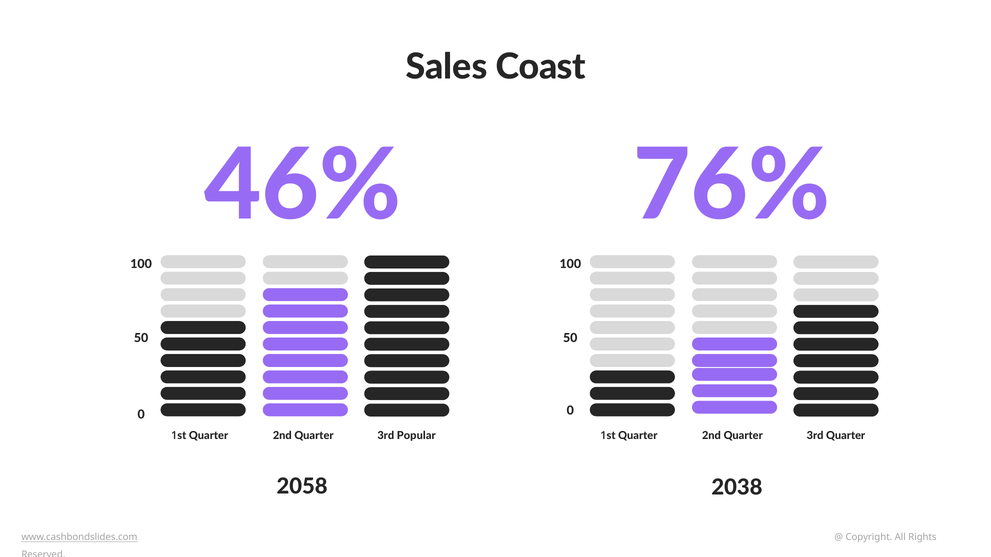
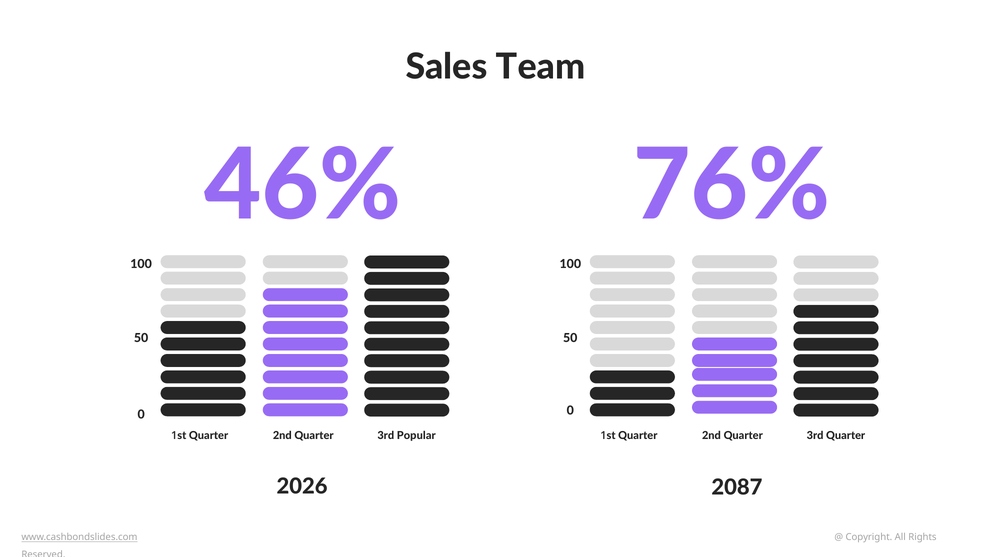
Coast: Coast -> Team (541, 67)
2058: 2058 -> 2026 (302, 487)
2038: 2038 -> 2087 (737, 488)
